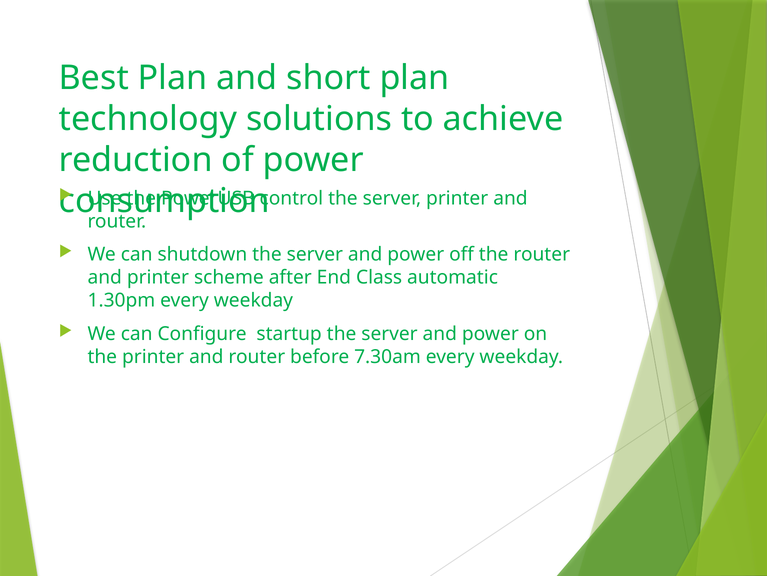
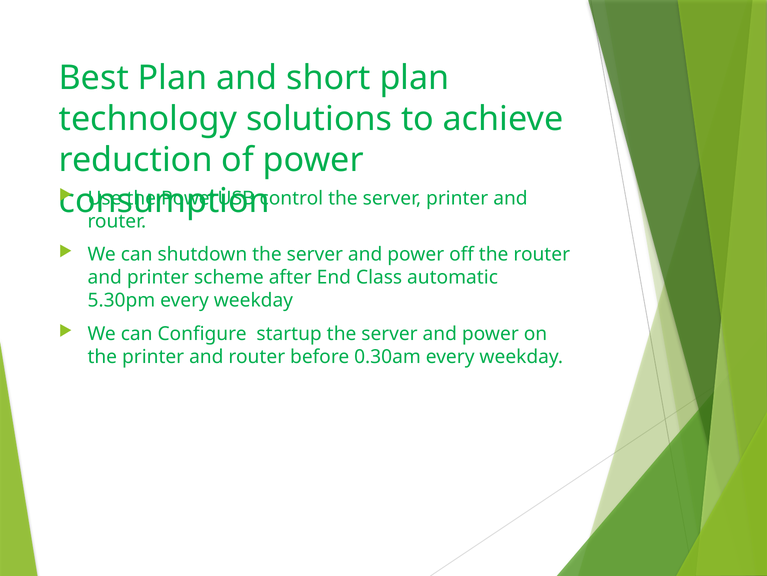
1.30pm: 1.30pm -> 5.30pm (121, 300)
7.30am: 7.30am -> 0.30am (387, 356)
